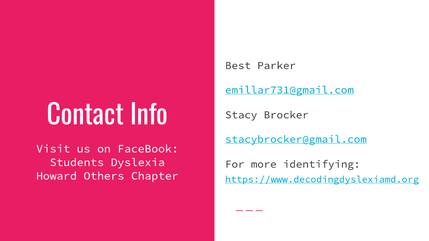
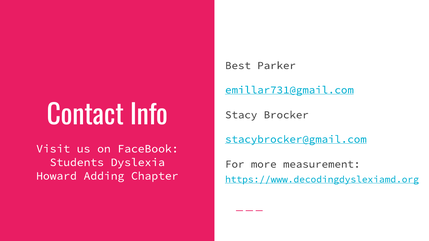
identifying: identifying -> measurement (322, 164)
Others: Others -> Adding (104, 176)
